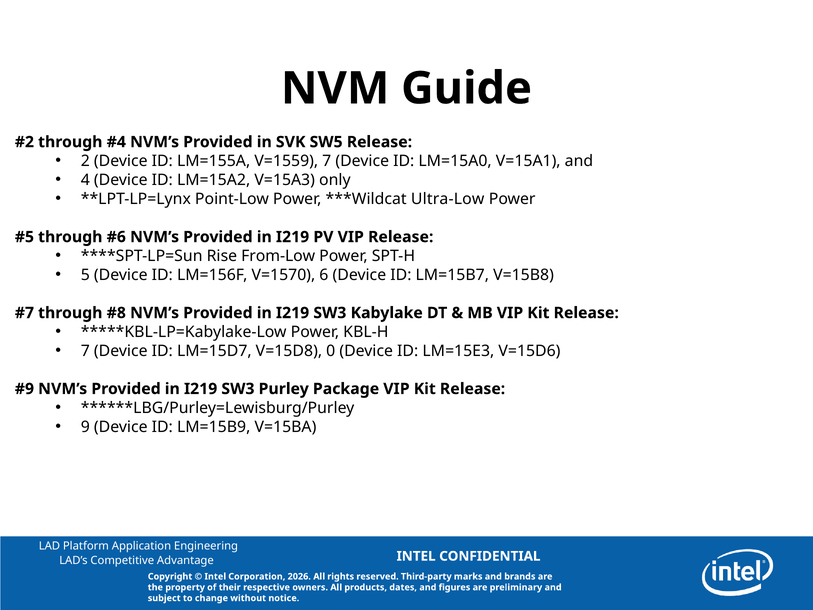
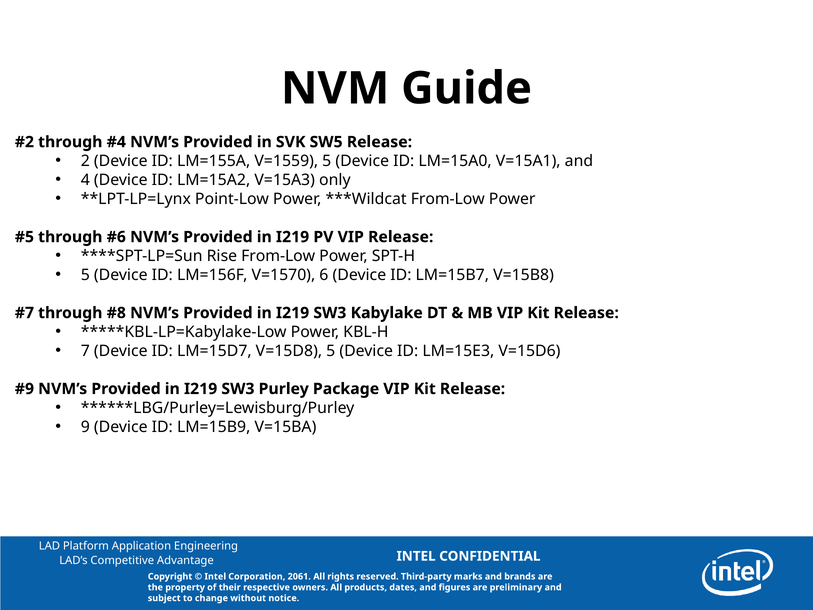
V=1559 7: 7 -> 5 (327, 161)
Ultra-Low: Ultra-Low -> From-Low (448, 199)
V=15D8 0: 0 -> 5 (331, 351)
2026: 2026 -> 2061 (299, 576)
